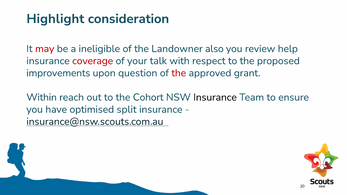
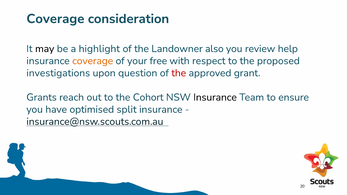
Highlight: Highlight -> Coverage (55, 19)
may colour: red -> black (45, 49)
ineligible: ineligible -> highlight (99, 49)
coverage colour: red -> orange (93, 61)
talk: talk -> free (158, 61)
improvements: improvements -> investigations (58, 73)
Within: Within -> Grants (42, 97)
